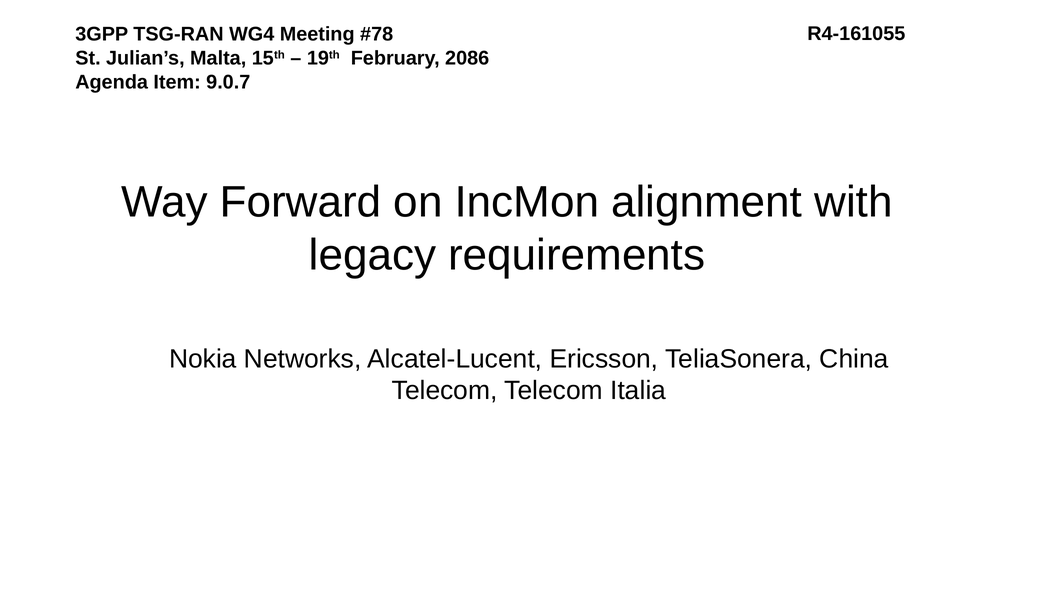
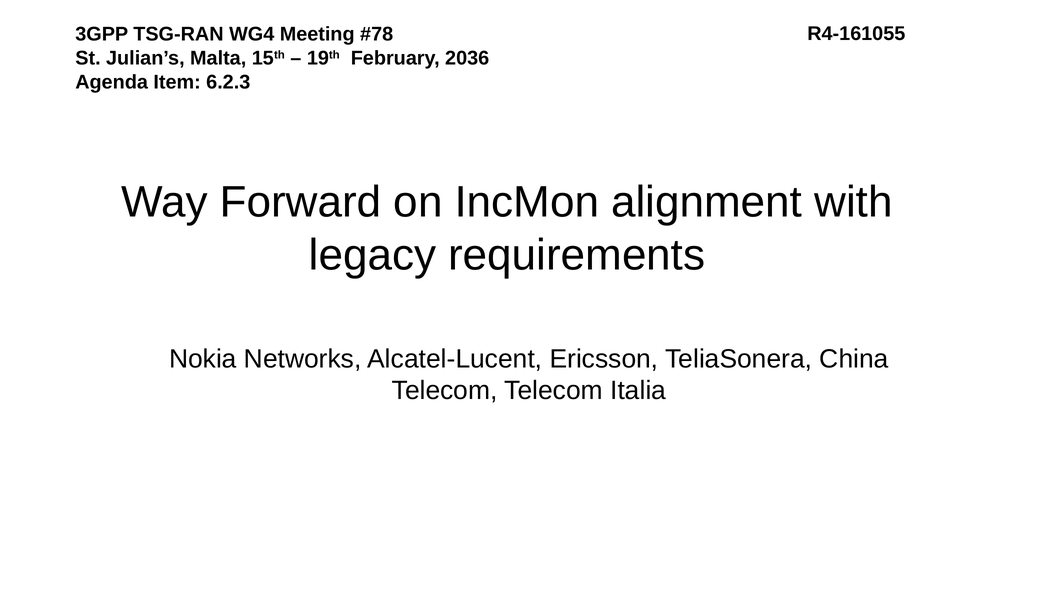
2086: 2086 -> 2036 (467, 58)
9.0.7: 9.0.7 -> 6.2.3 (228, 82)
